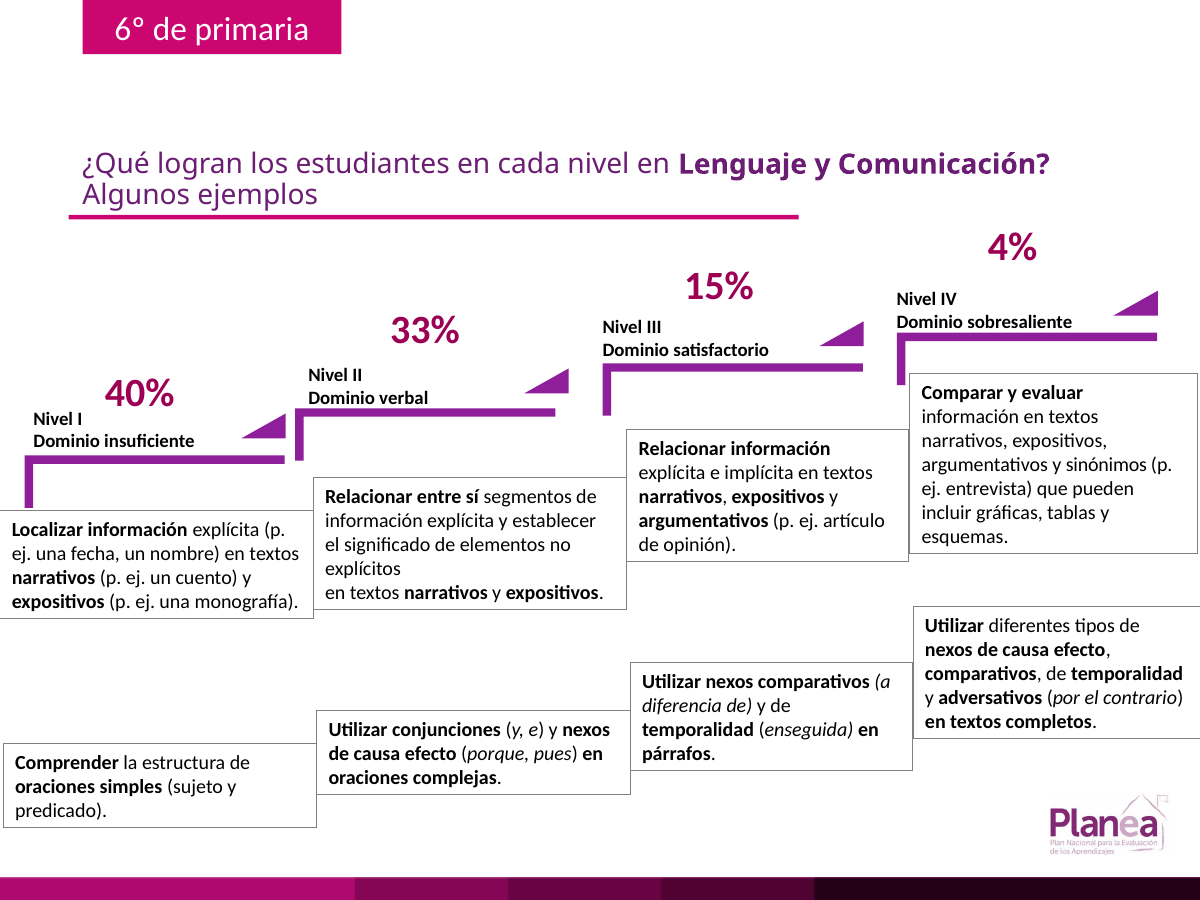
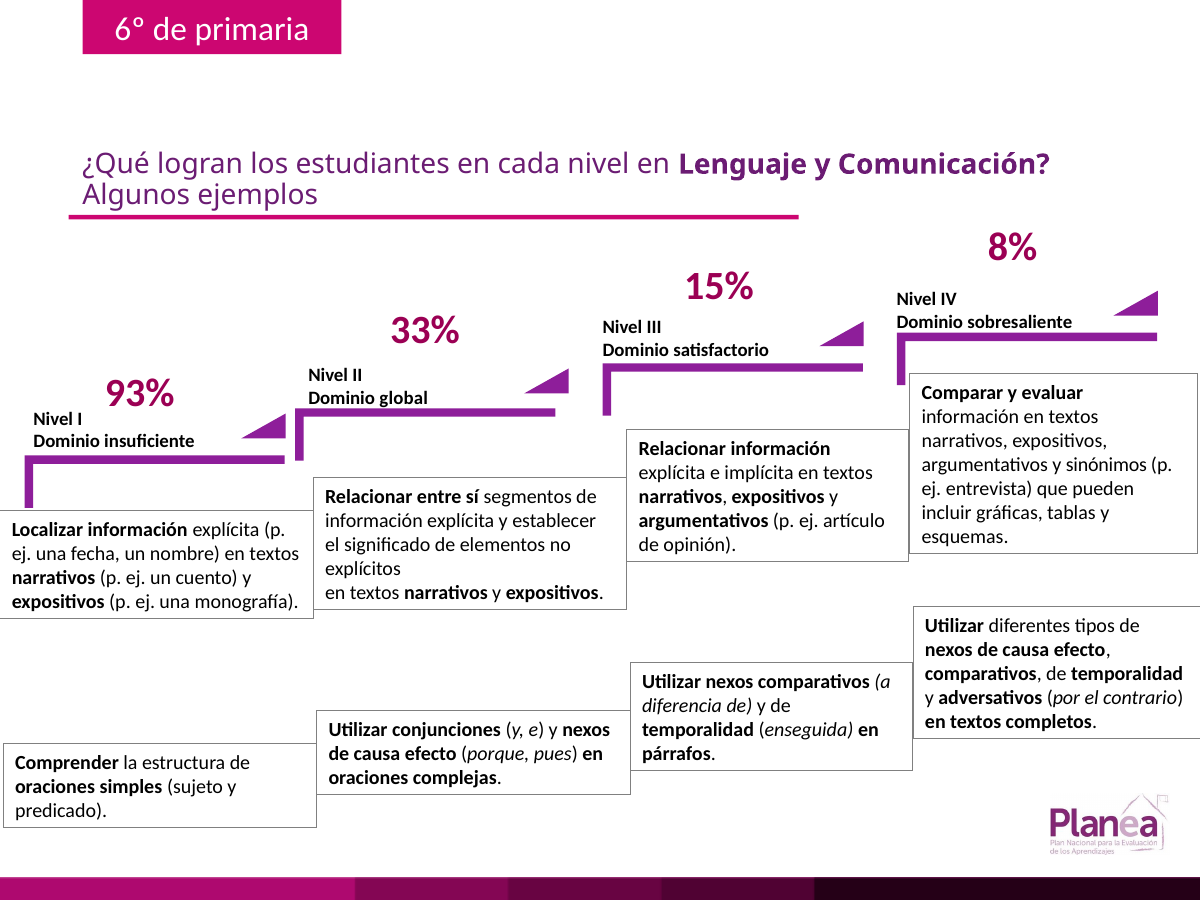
4%: 4% -> 8% (1012, 247)
40%: 40% -> 93% (140, 393)
verbal: verbal -> global (404, 398)
